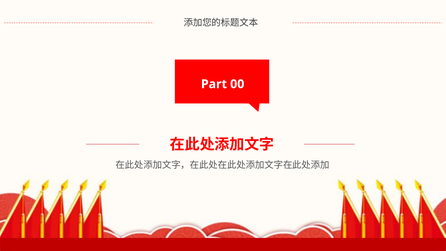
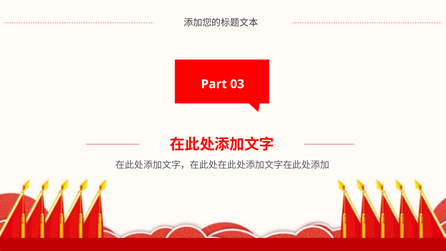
00: 00 -> 03 (237, 84)
